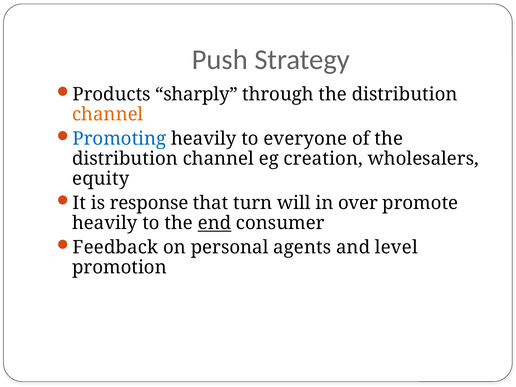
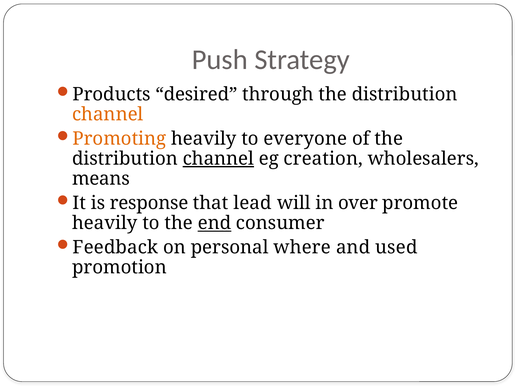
sharply: sharply -> desired (196, 94)
Promoting colour: blue -> orange (119, 139)
channel underline: none -> present (218, 159)
equity: equity -> means (101, 179)
turn: turn -> lead (253, 203)
agents: agents -> where (302, 247)
level: level -> used (396, 247)
